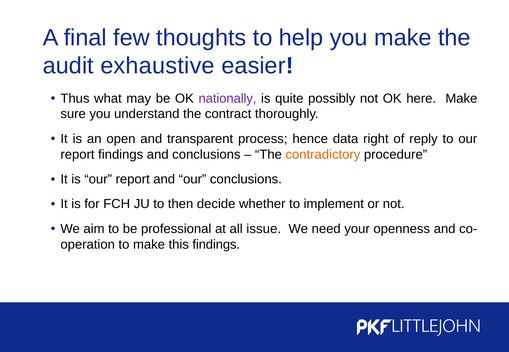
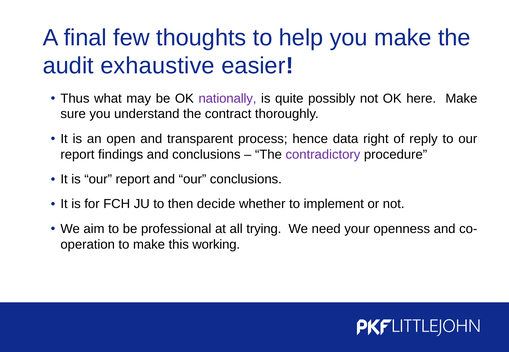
contradictory colour: orange -> purple (323, 155)
issue: issue -> trying (264, 229)
this findings: findings -> working (216, 245)
